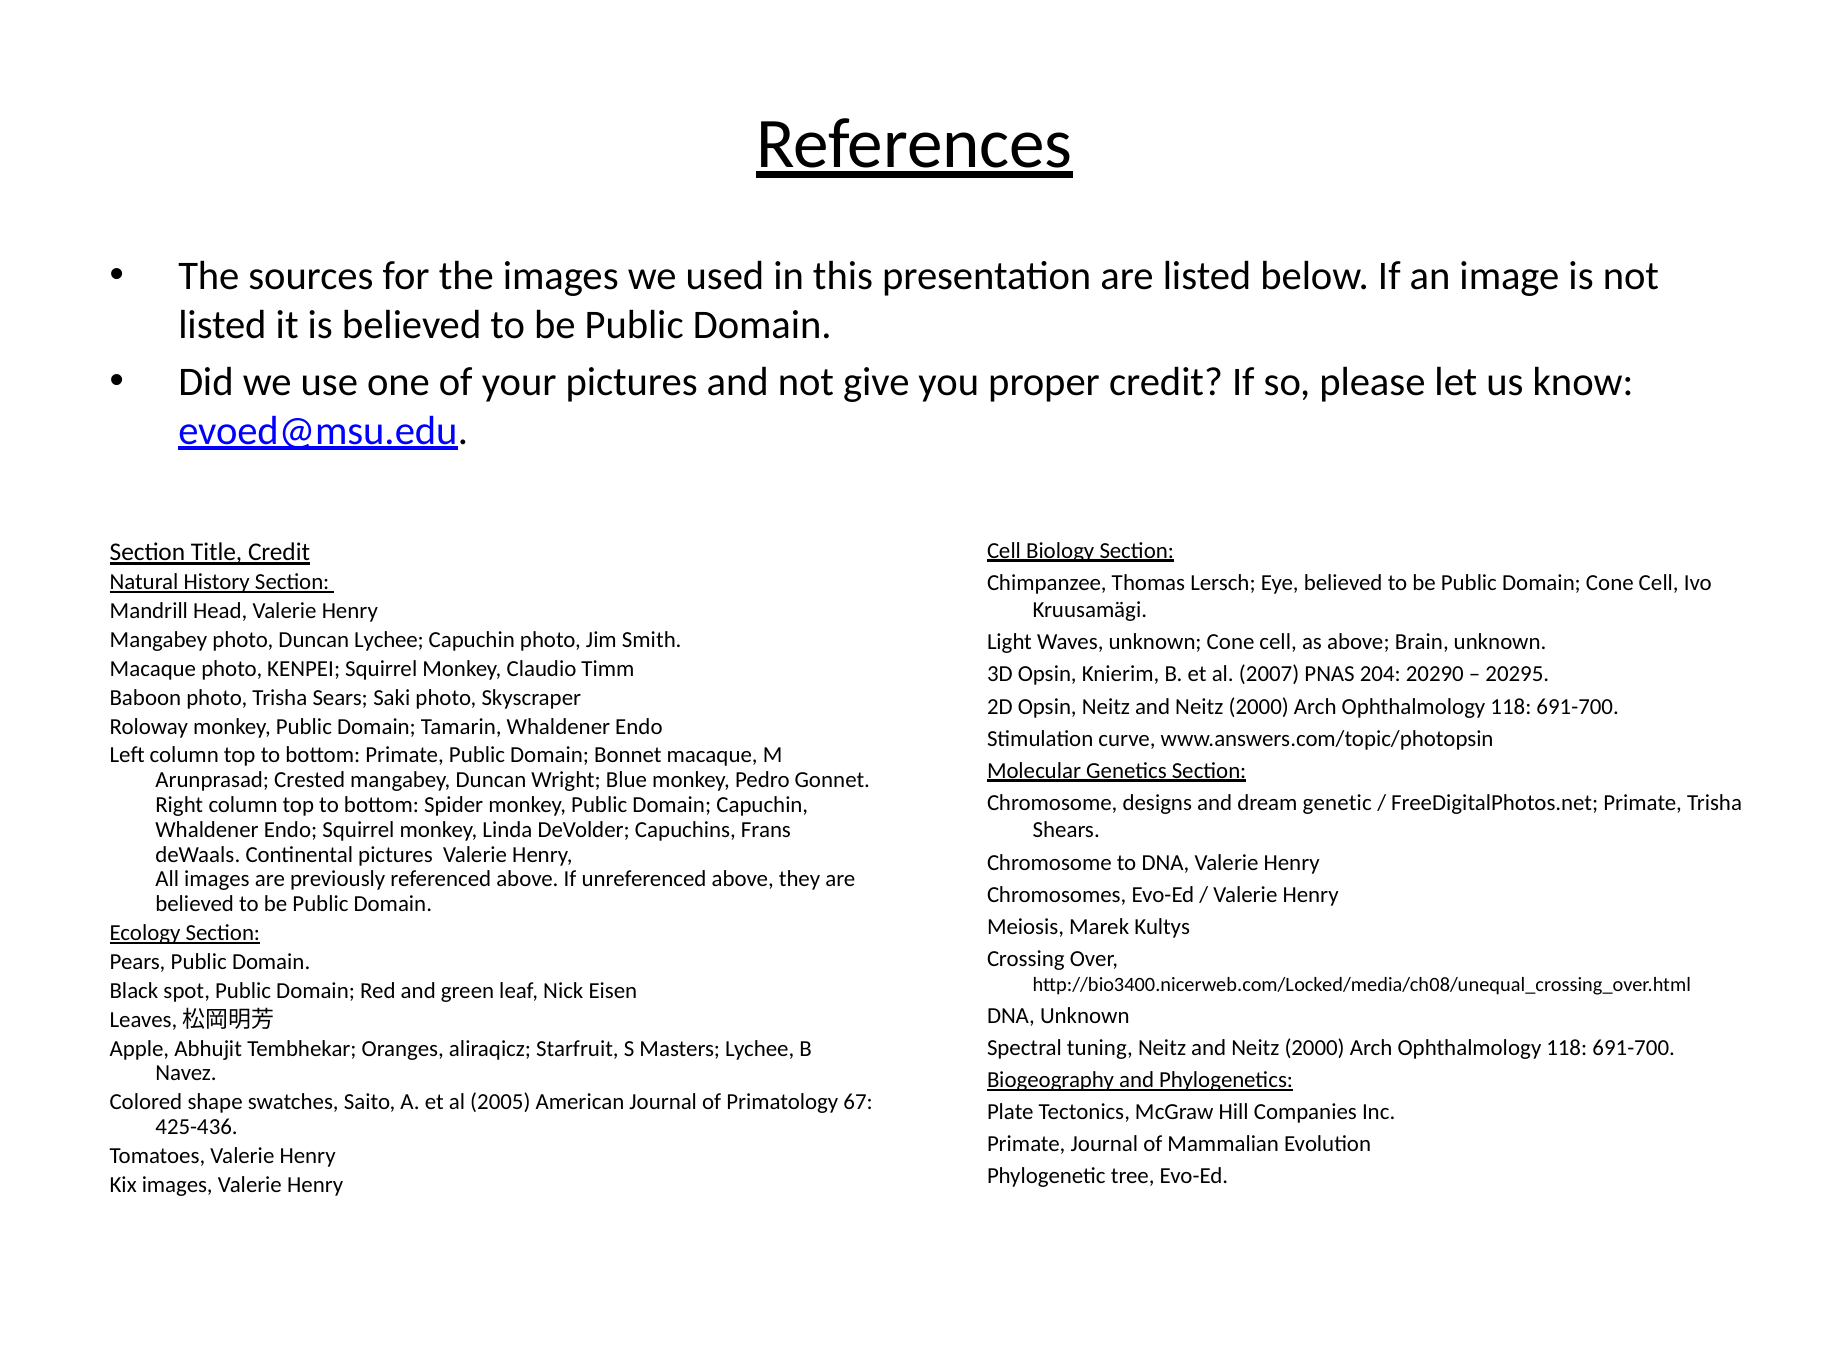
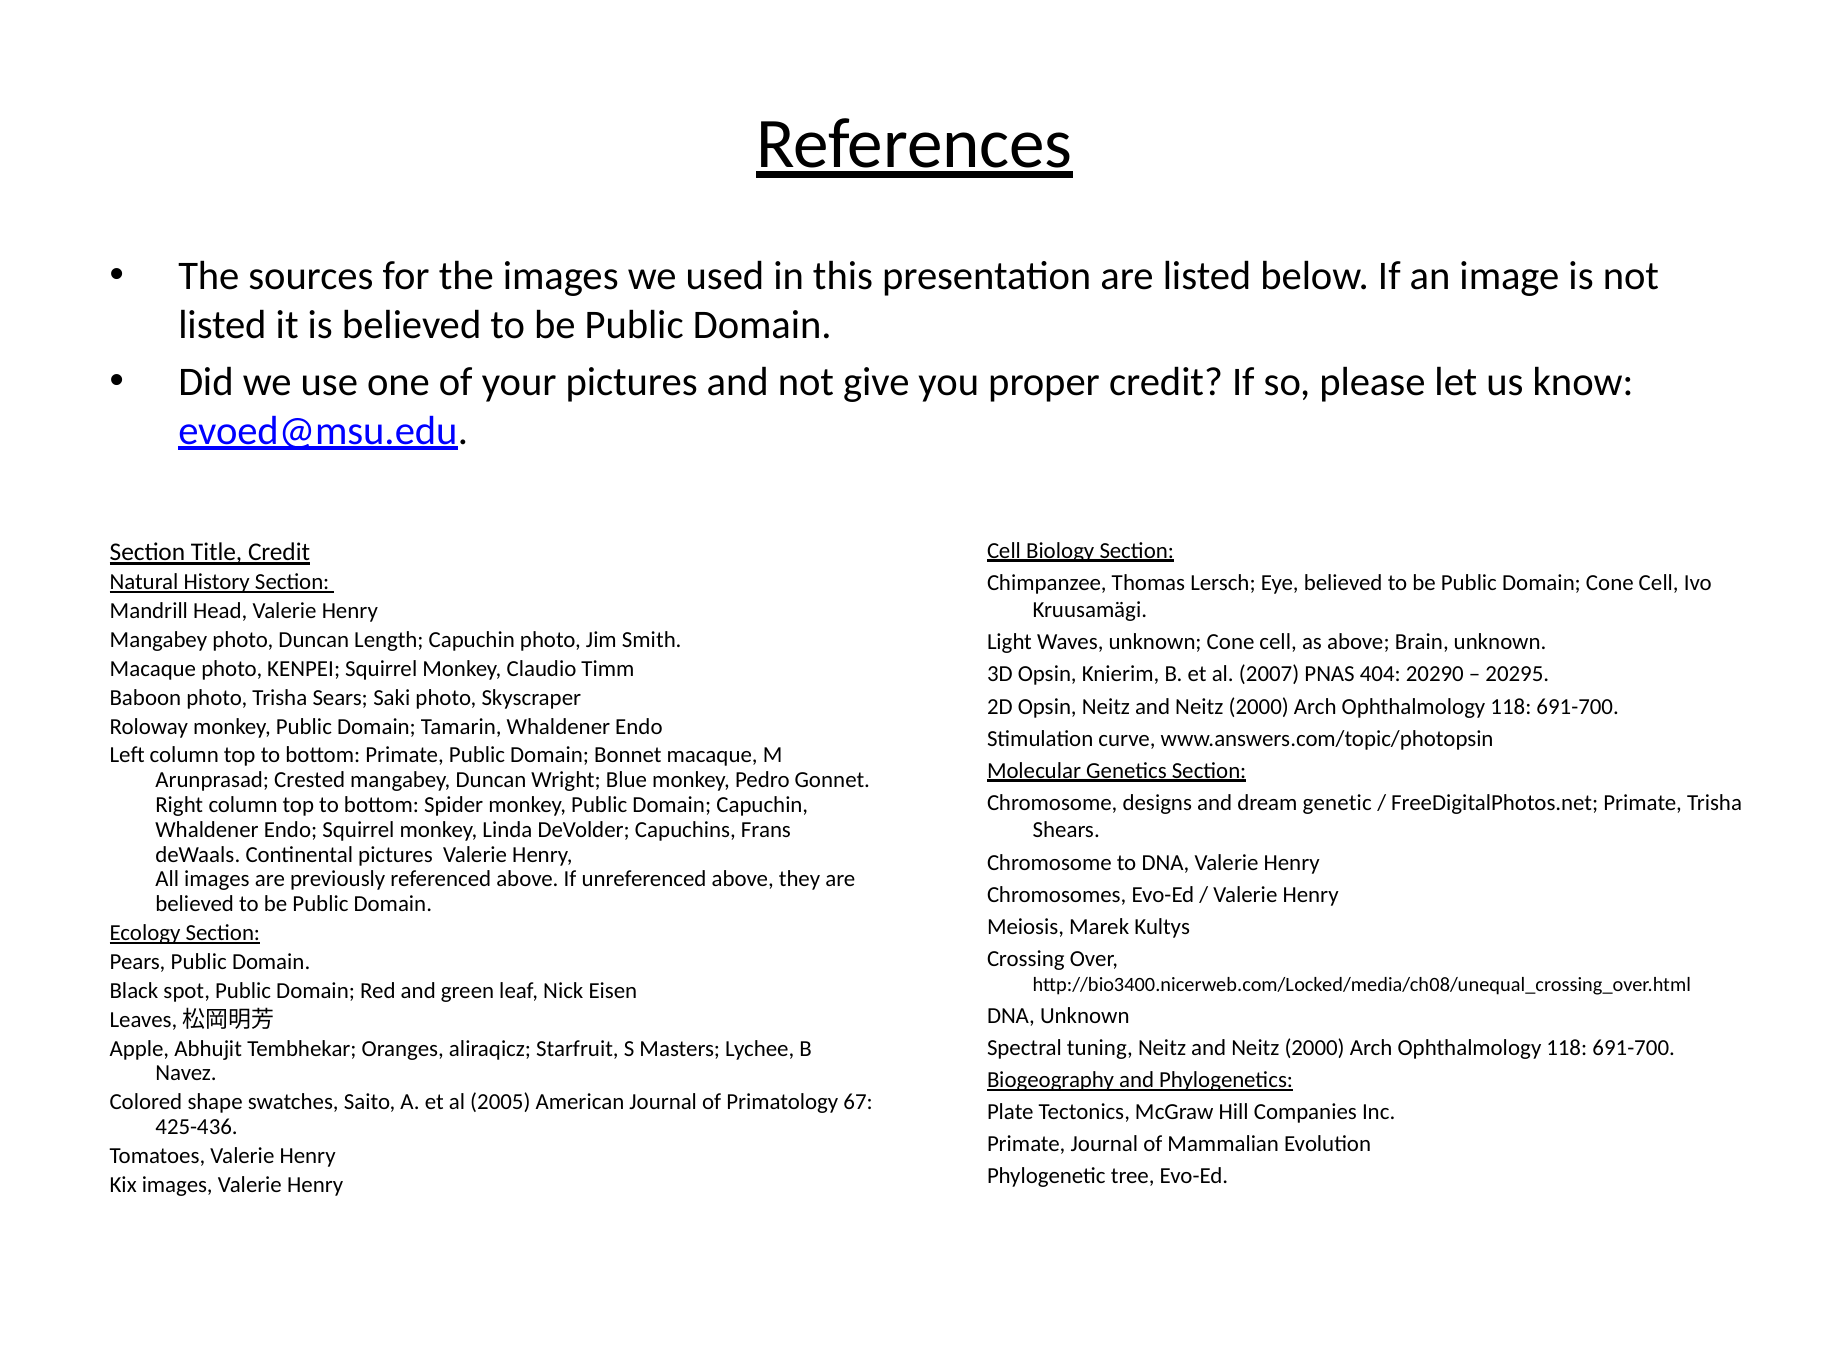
Duncan Lychee: Lychee -> Length (389, 640)
204: 204 -> 404 (1380, 674)
